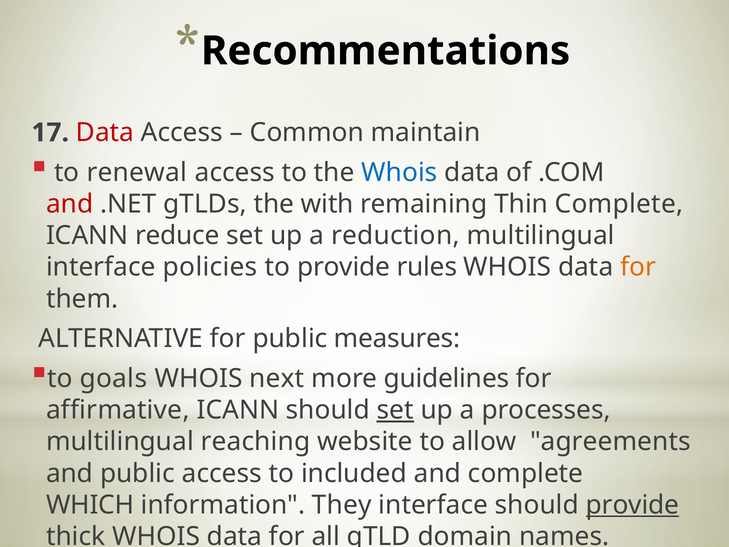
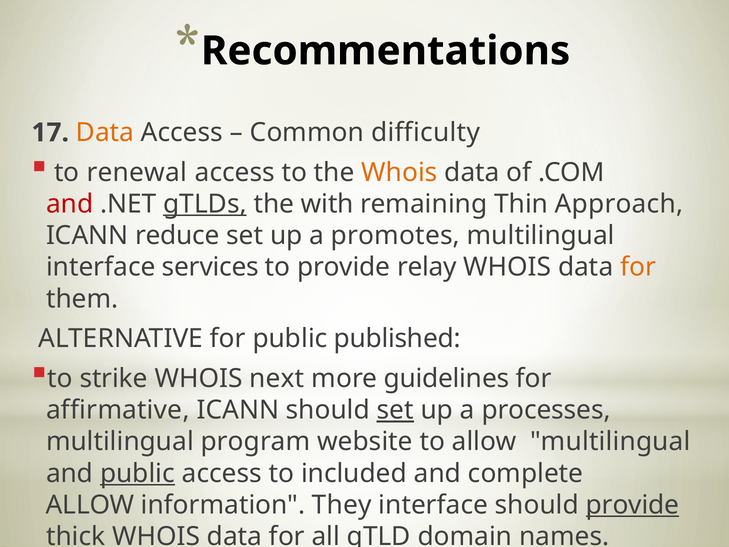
Data colour: red -> orange (105, 133)
maintain: maintain -> difficulty (426, 133)
Whois colour: blue -> orange (399, 172)
gTLDs underline: none -> present (205, 204)
Thin Complete: Complete -> Approach (619, 204)
reduction: reduction -> promotes (395, 236)
policies: policies -> services (210, 267)
rules: rules -> relay (427, 267)
measures: measures -> published (397, 339)
goals: goals -> strike (114, 378)
reaching: reaching -> program (256, 442)
allow agreements: agreements -> multilingual (610, 442)
public underline: none -> present (137, 473)
WHICH: WHICH -> ALLOW (90, 505)
